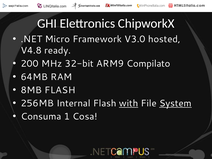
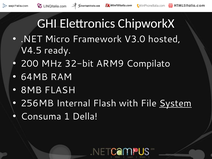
V4.8: V4.8 -> V4.5 (31, 50)
with underline: present -> none (129, 103)
Cosa: Cosa -> Della (85, 117)
